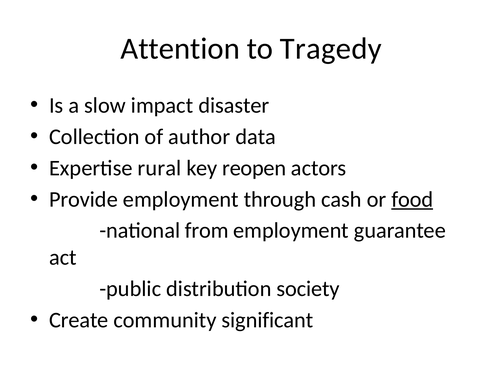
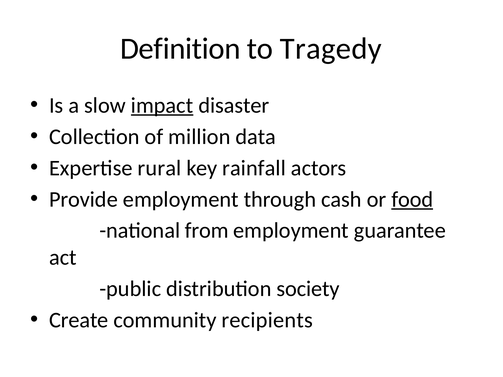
Attention: Attention -> Definition (180, 49)
impact underline: none -> present (162, 106)
author: author -> million (199, 137)
reopen: reopen -> rainfall (254, 168)
significant: significant -> recipients (267, 320)
